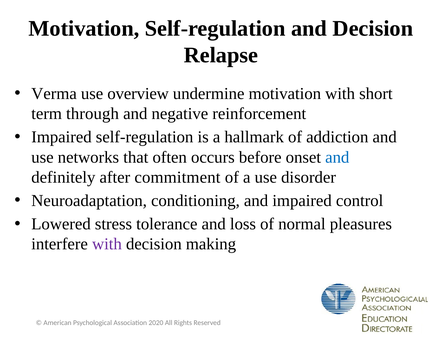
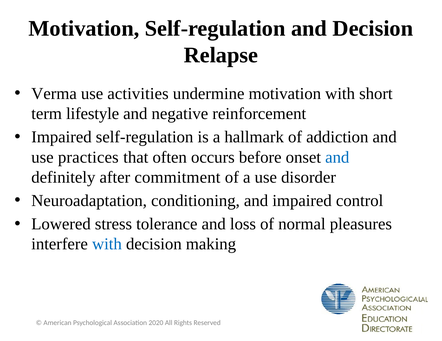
overview: overview -> activities (138, 94)
through: through -> lifestyle (93, 114)
networks: networks -> practices (88, 157)
with colour: purple -> blue (107, 245)
